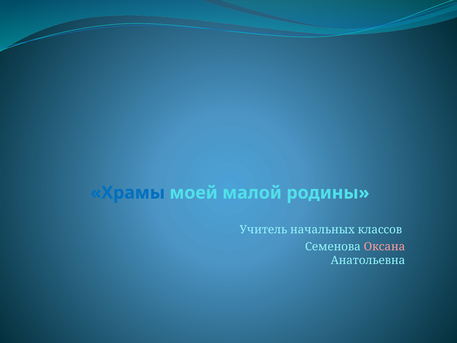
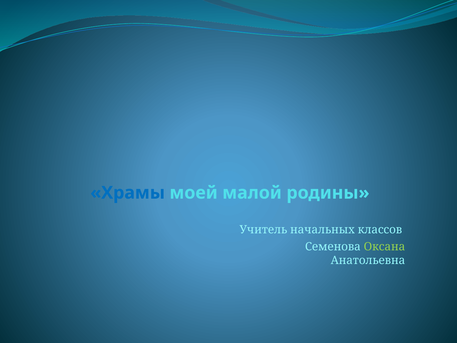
Оксана colour: pink -> light green (384, 247)
